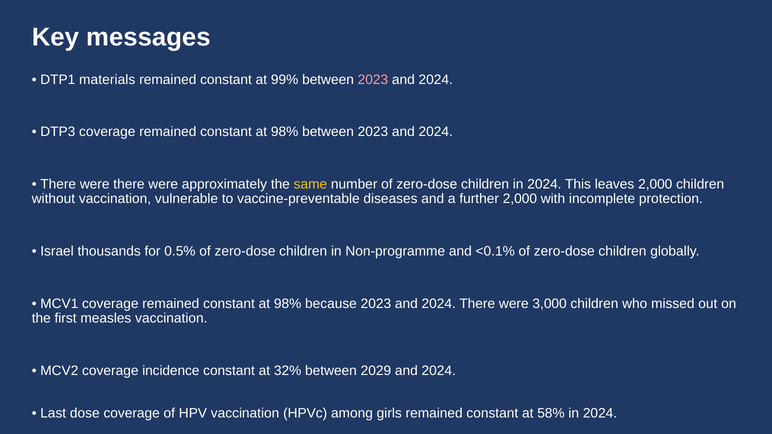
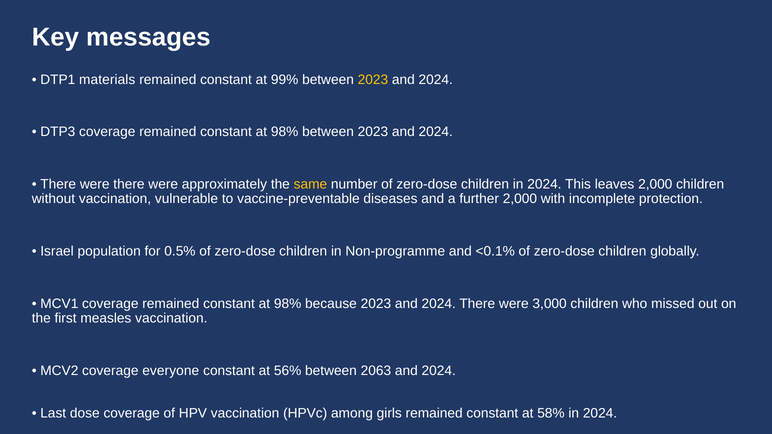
2023 colour: pink -> yellow (373, 80)
thousands: thousands -> population (109, 251)
incidence: incidence -> everyone (171, 371)
32%: 32% -> 56% (288, 371)
2029: 2029 -> 2063 (376, 371)
